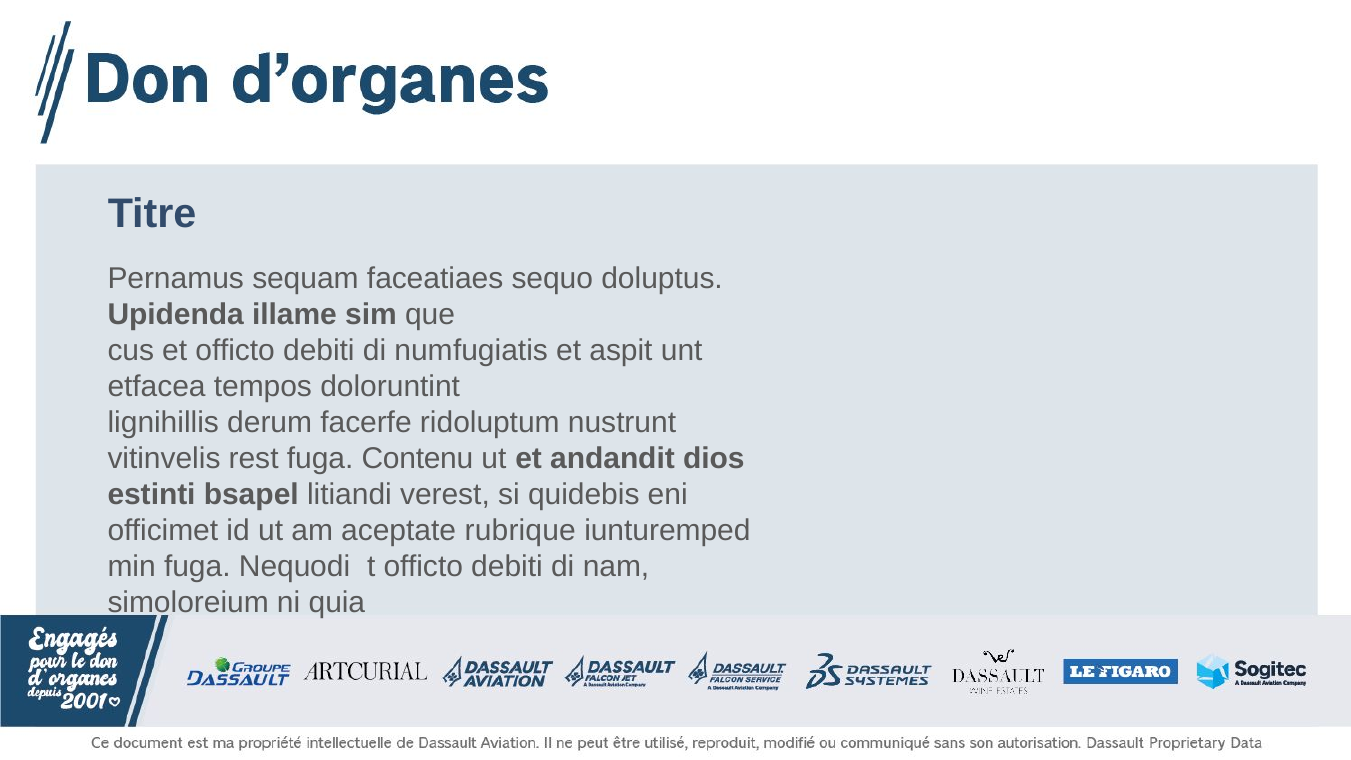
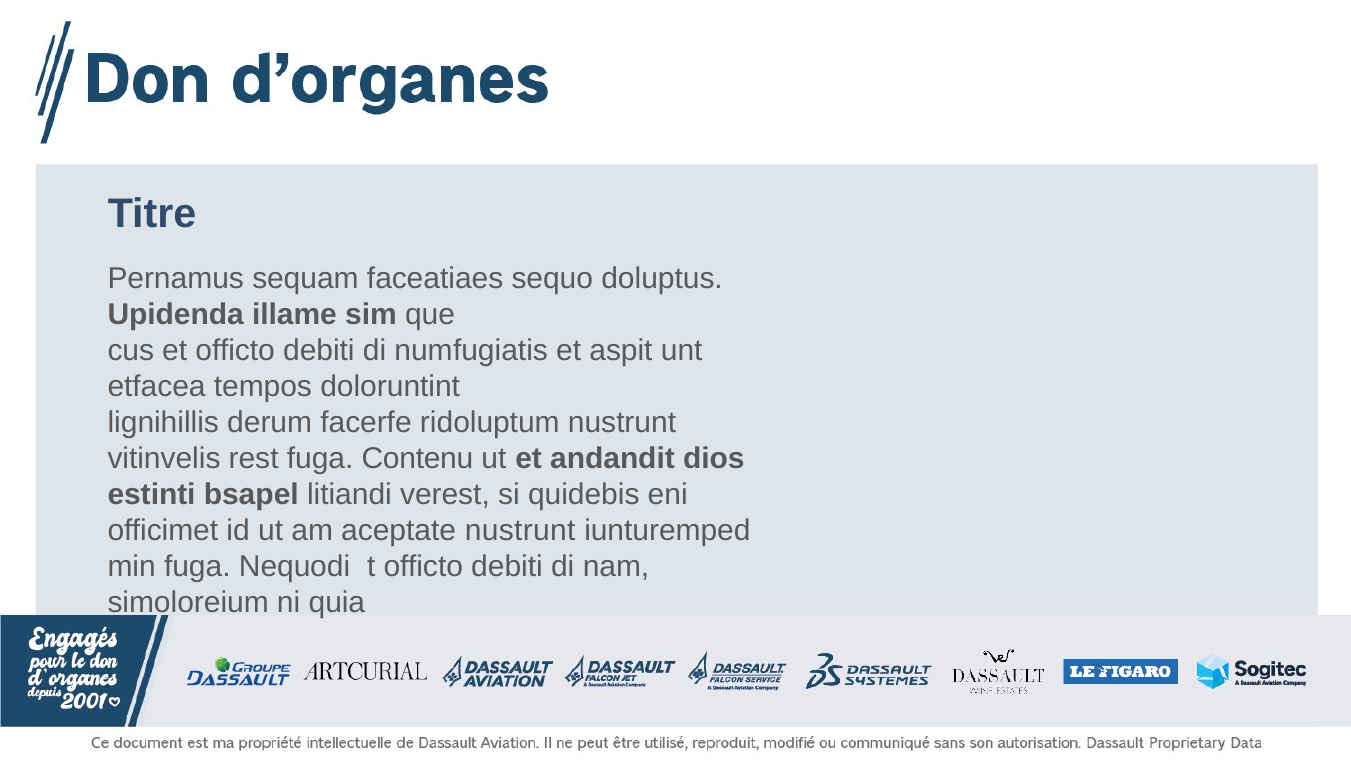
aceptate rubrique: rubrique -> nustrunt (520, 531)
